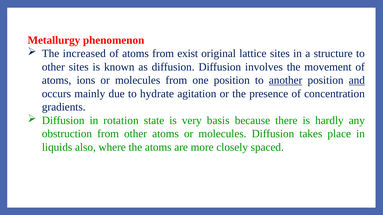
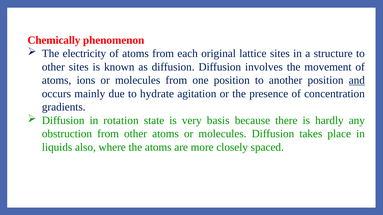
Metallurgy: Metallurgy -> Chemically (54, 40)
increased: increased -> electricity (84, 54)
exist: exist -> each (188, 54)
another underline: present -> none (286, 80)
